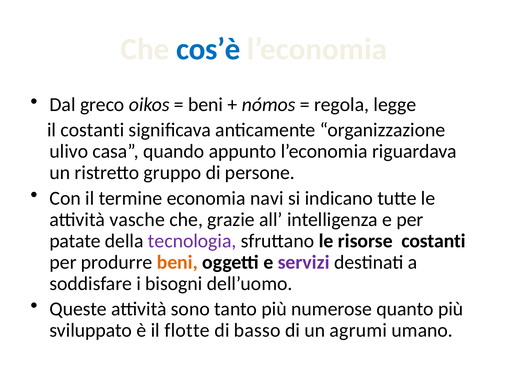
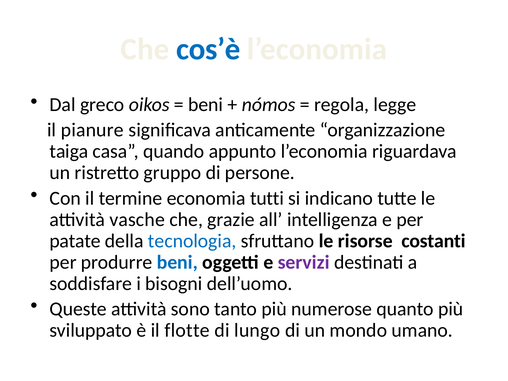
il costanti: costanti -> pianure (92, 130)
ulivo: ulivo -> taiga (69, 151)
navi: navi -> tutti (267, 198)
tecnologia colour: purple -> blue (192, 241)
beni colour: orange -> blue (177, 262)
basso: basso -> lungo (257, 330)
agrumi: agrumi -> mondo (358, 330)
